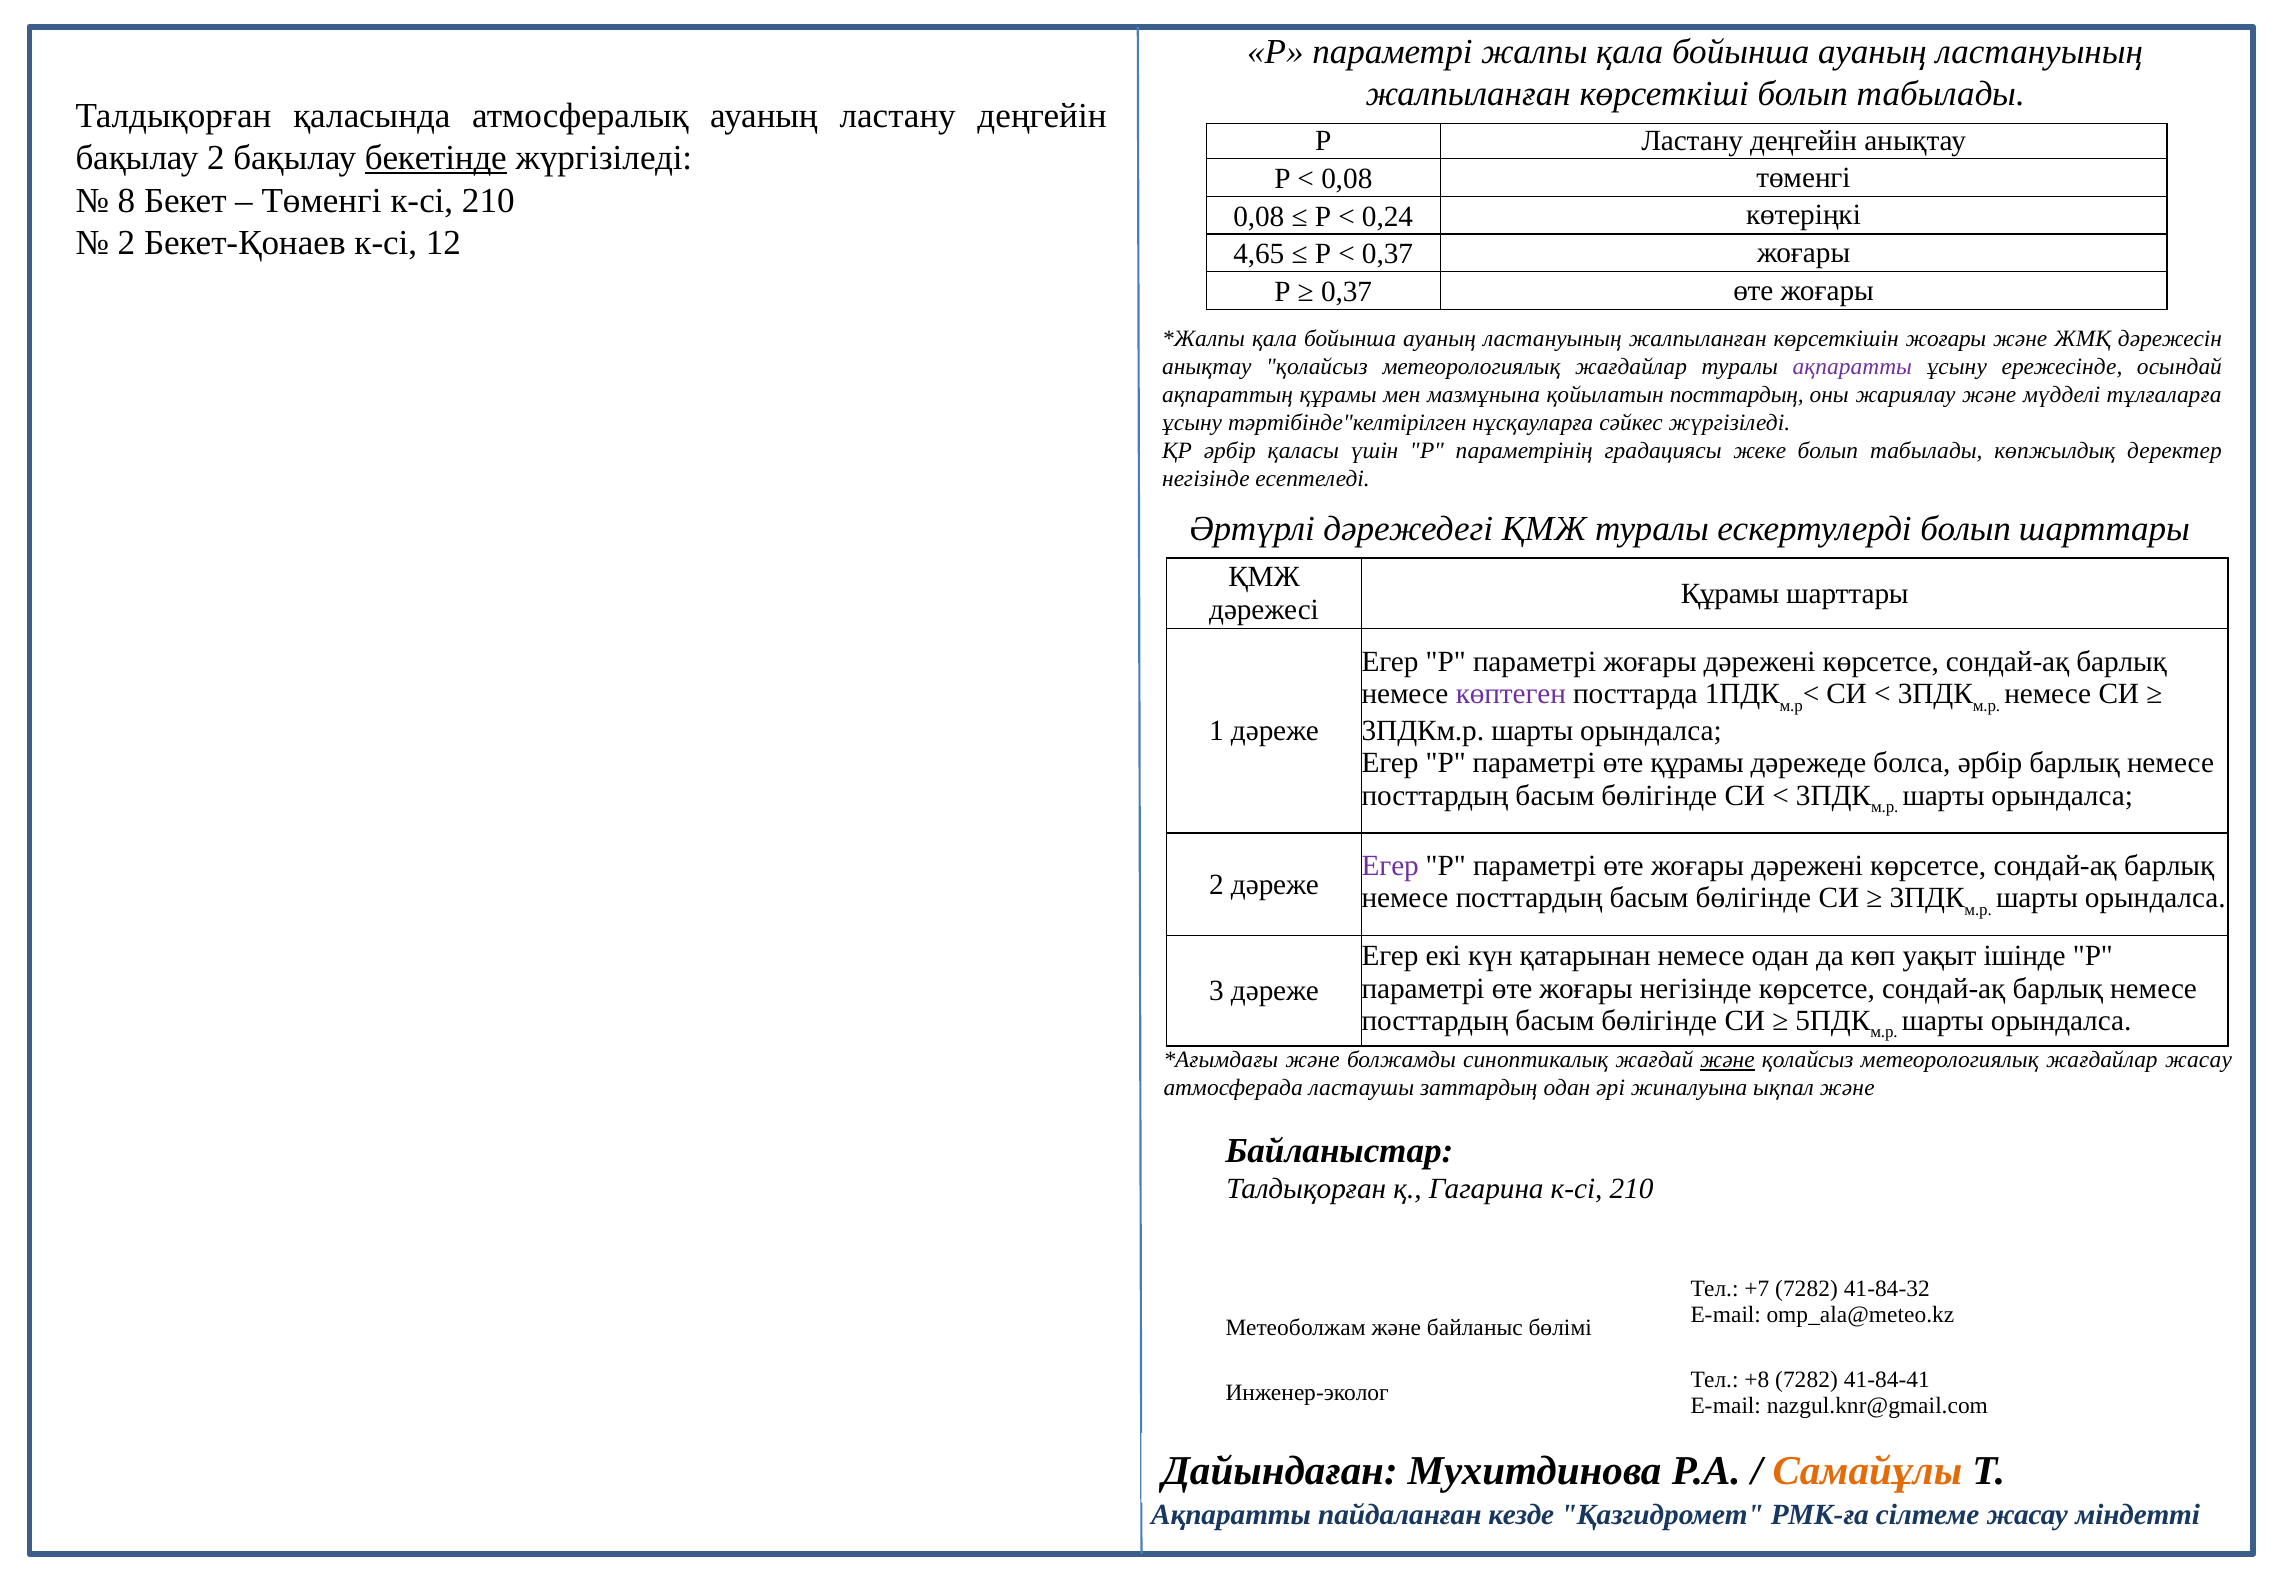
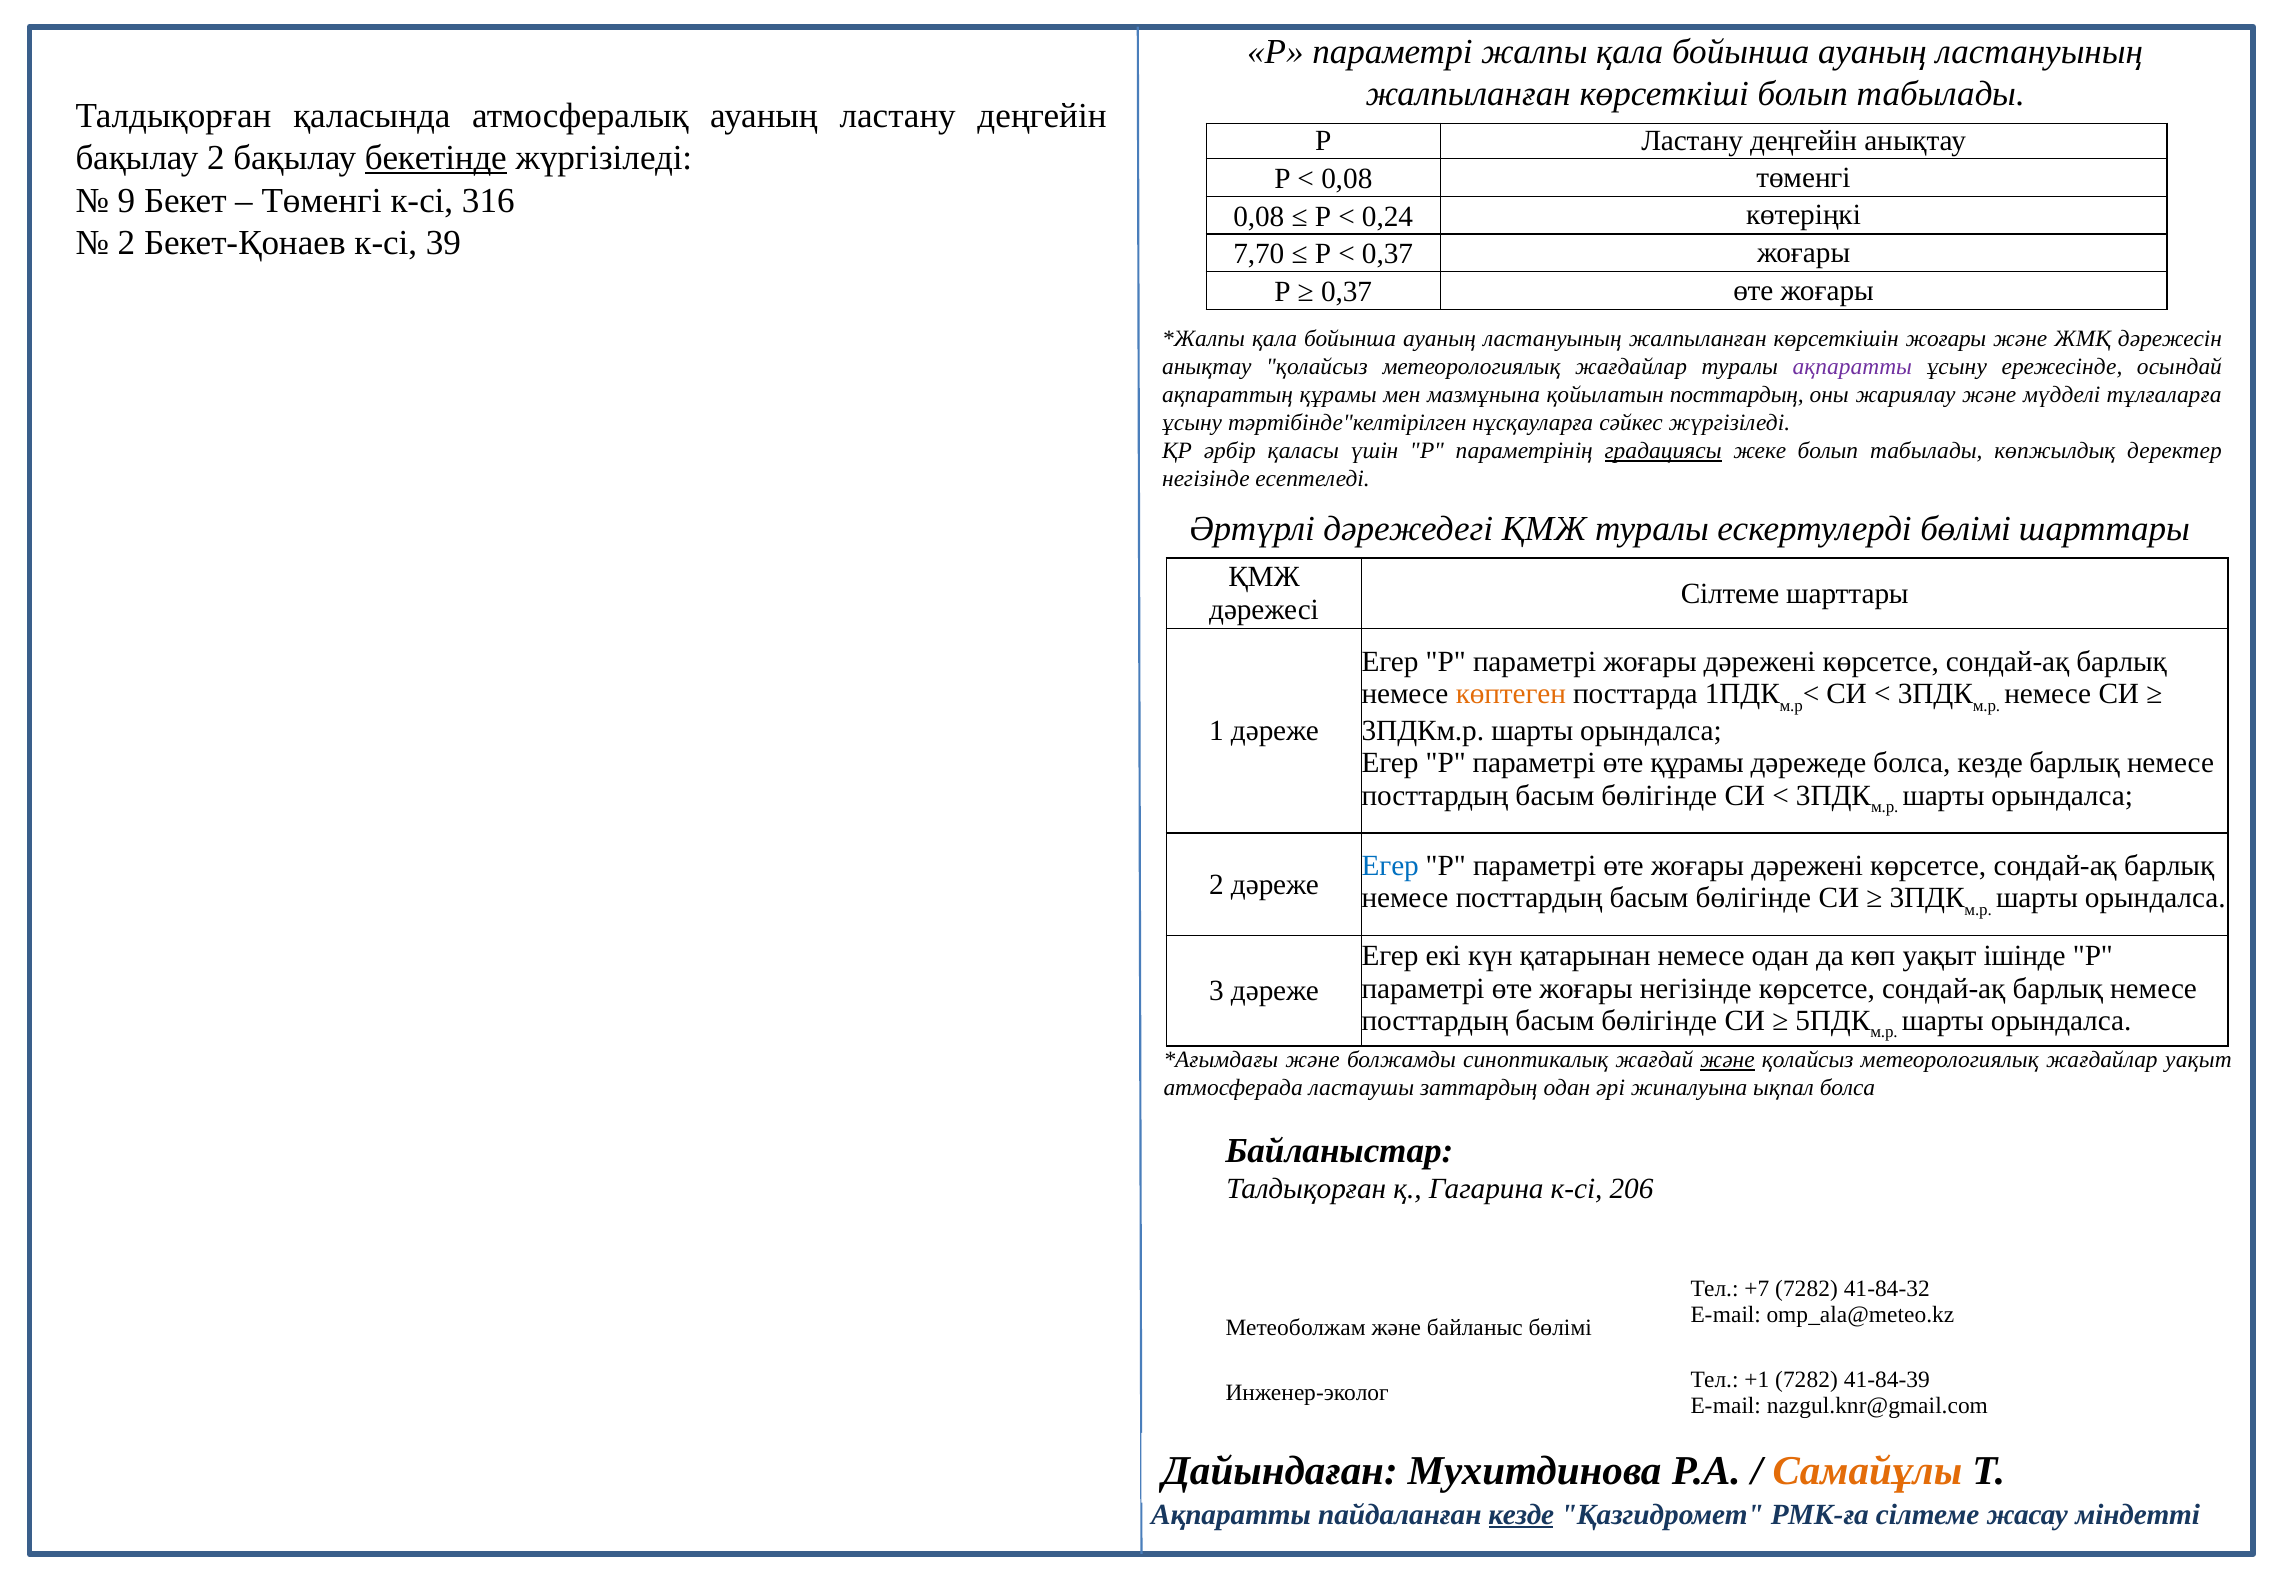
8: 8 -> 9 (127, 200)
210: 210 -> 316 (488, 200)
12: 12 -> 39 (443, 243)
4,65: 4,65 -> 7,70 (1259, 254)
градациясы underline: none -> present (1663, 451)
ескертулерді болып: болып -> бөлімі (1966, 528)
Құрамы: Құрамы -> Сілтеме (1730, 593)
көптеген colour: purple -> orange (1511, 694)
болса әрбір: әрбір -> кезде (1990, 763)
Егер colour: purple -> blue (1390, 866)
жағдайлар жасау: жасау -> уақыт (2198, 1059)
ықпал және: және -> болса (1847, 1088)
Гагарина к-сі 210: 210 -> 206 (1631, 1188)
+8: +8 -> +1 (1757, 1380)
41-84-41: 41-84-41 -> 41-84-39 (1887, 1380)
кезде underline: none -> present (1521, 1514)
